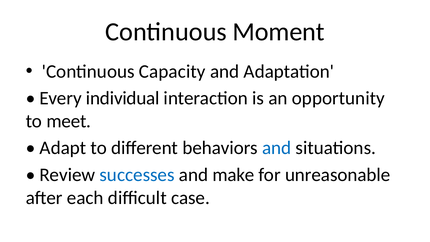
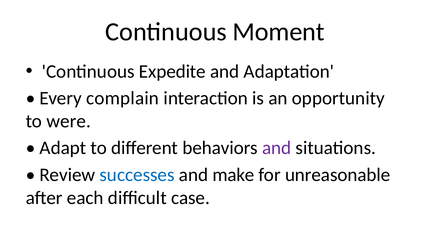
Capacity: Capacity -> Expedite (172, 71)
individual: individual -> complain (123, 98)
meet: meet -> were (69, 121)
and colour: blue -> purple (277, 148)
